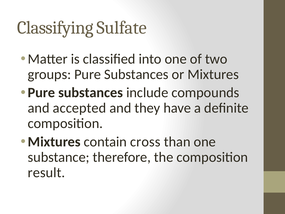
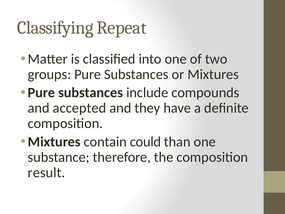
Sulfate: Sulfate -> Repeat (122, 28)
cross: cross -> could (145, 142)
